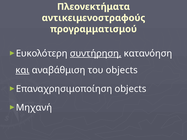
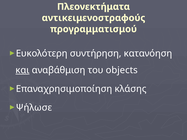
συντήρηση underline: present -> none (96, 53)
Επαναχρησιμοποίηση objects: objects -> κλάσης (131, 89)
Μηχανή: Μηχανή -> Ψήλωσε (34, 108)
